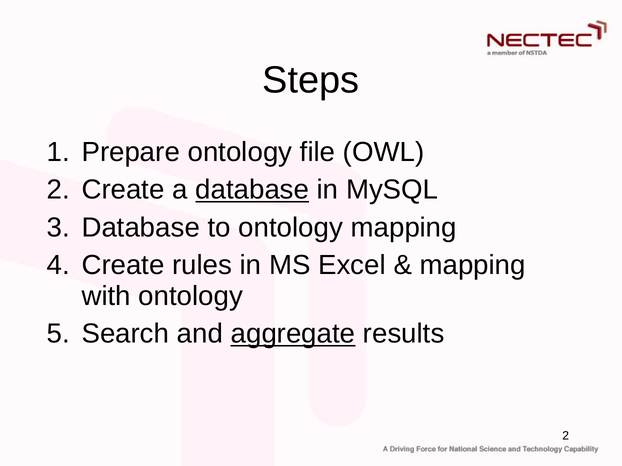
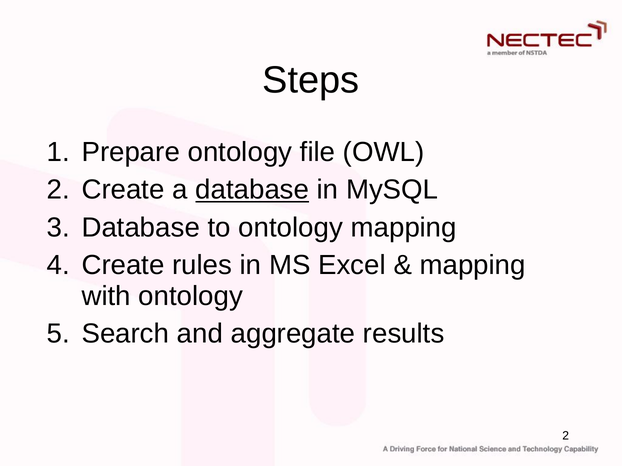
aggregate underline: present -> none (293, 334)
